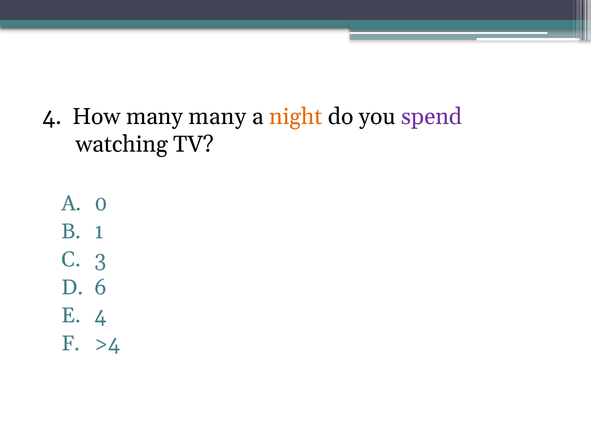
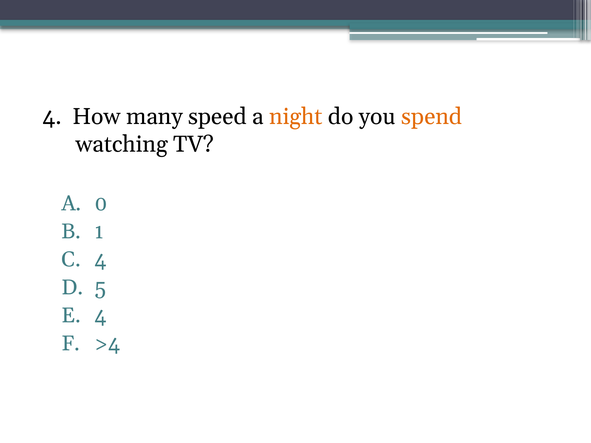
many many: many -> speed (217, 117)
spend colour: purple -> orange (432, 117)
3: 3 -> 4 (101, 260)
6: 6 -> 5 (100, 288)
